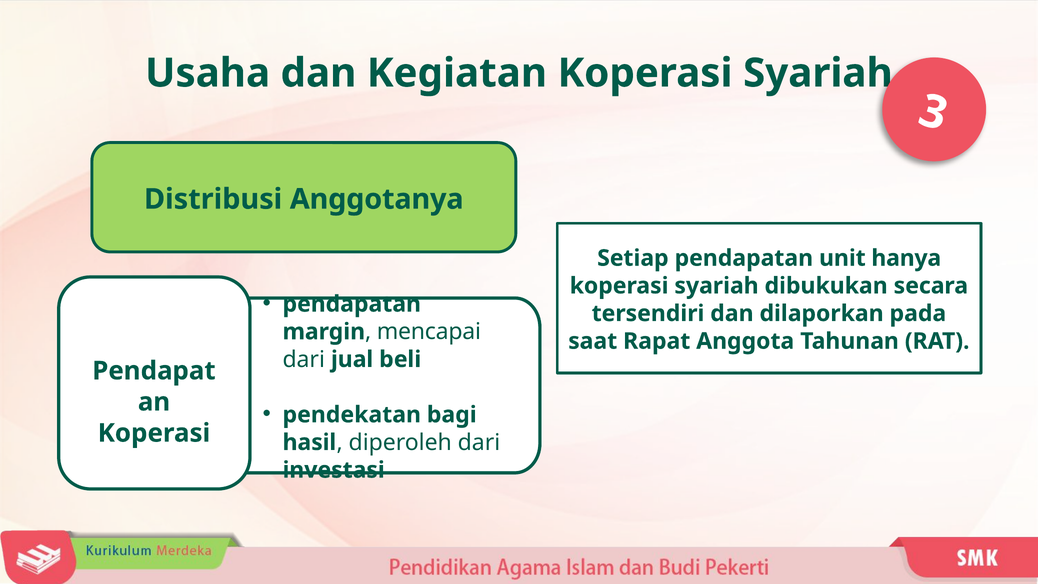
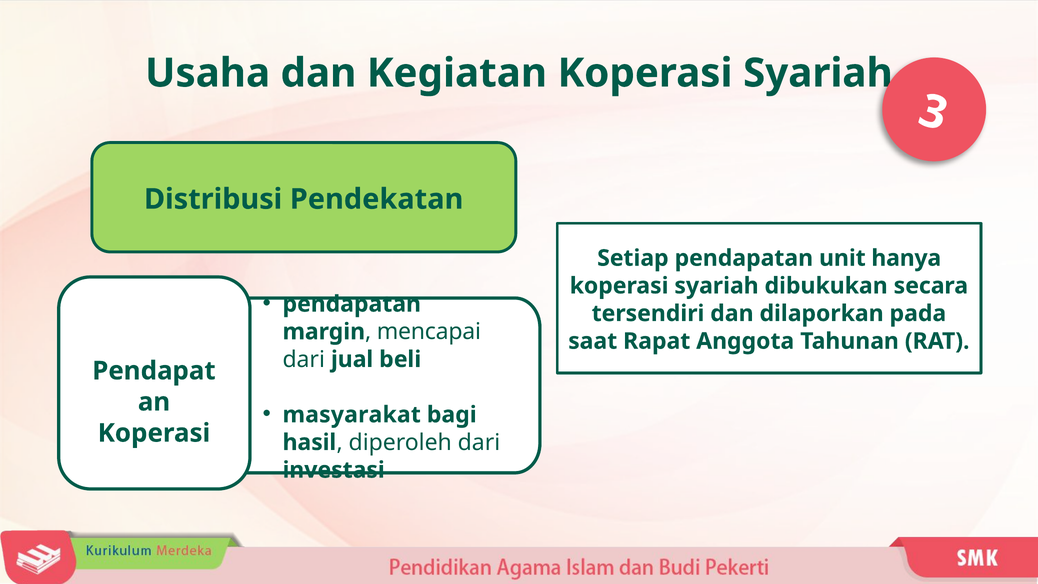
Anggotanya: Anggotanya -> Pendekatan (377, 199)
pendekatan: pendekatan -> masyarakat (352, 415)
